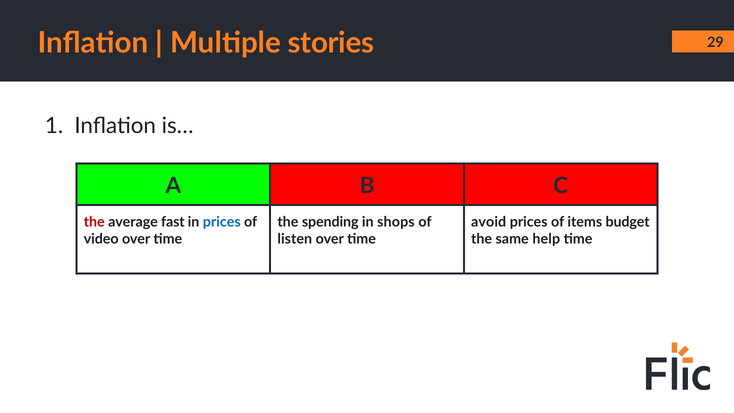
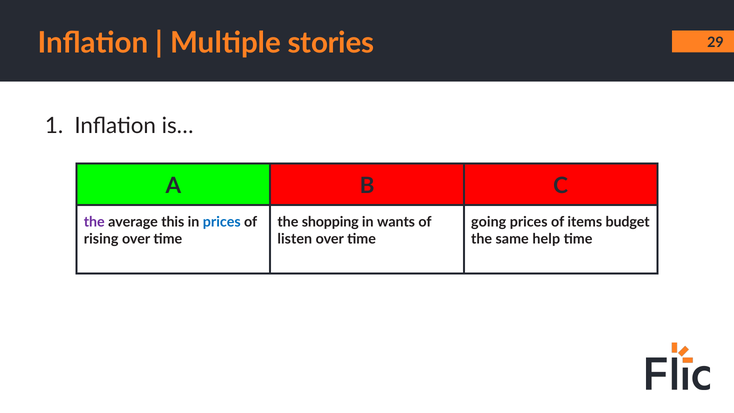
the colour: red -> purple (94, 222)
fast: fast -> this (173, 222)
spending: spending -> shopping (330, 222)
shops: shops -> wants (396, 222)
avoid: avoid -> going (489, 222)
video: video -> rising (101, 239)
